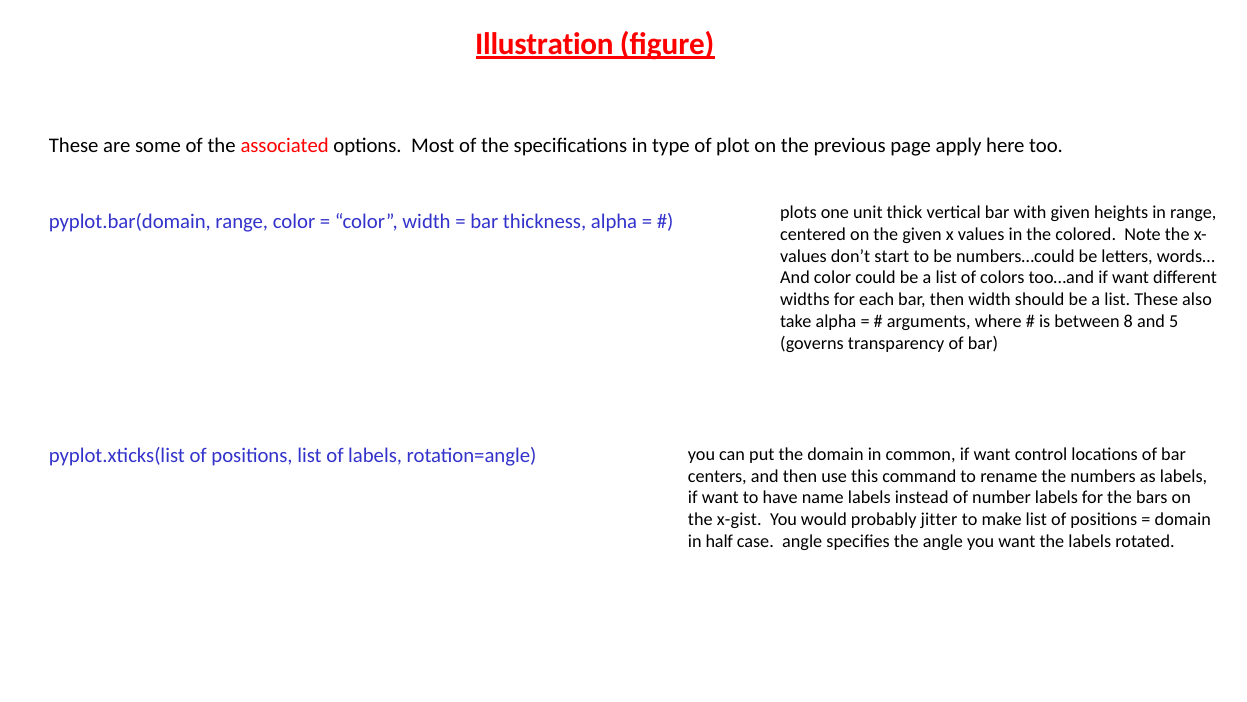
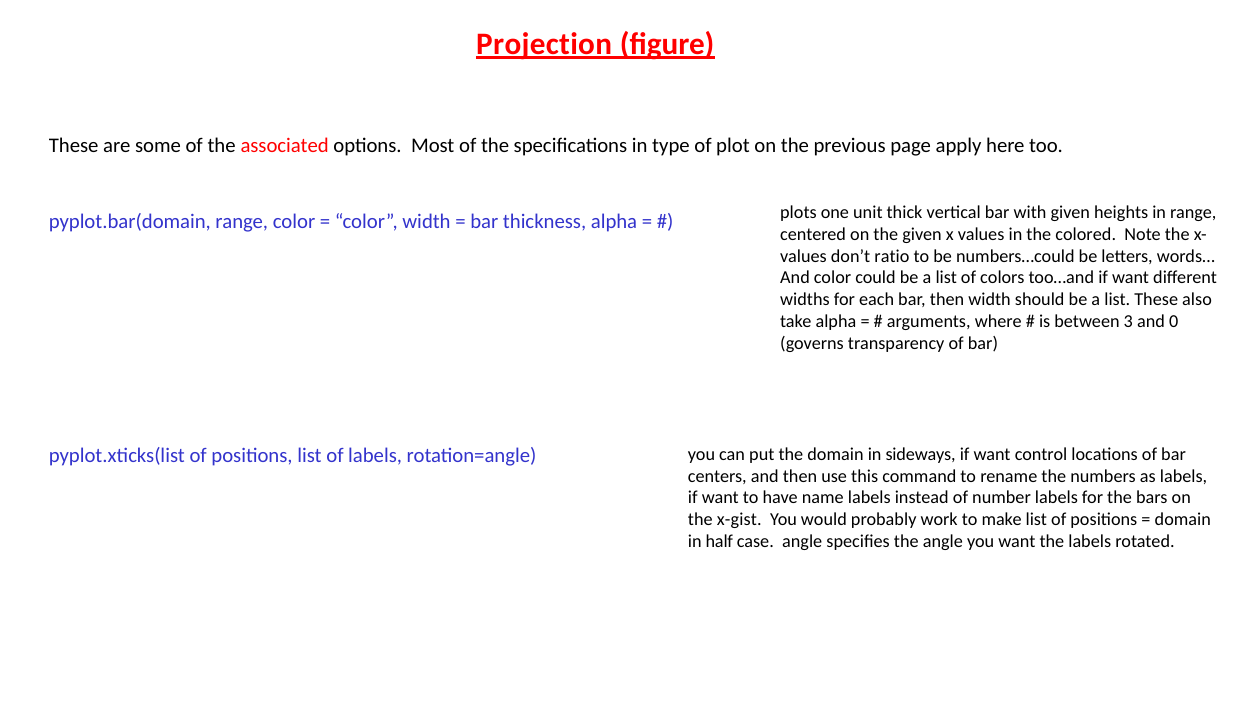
Illustration: Illustration -> Projection (544, 44)
start: start -> ratio (892, 256)
8: 8 -> 3 (1128, 321)
5: 5 -> 0 (1174, 321)
common: common -> sideways (921, 454)
jitter: jitter -> work (939, 519)
